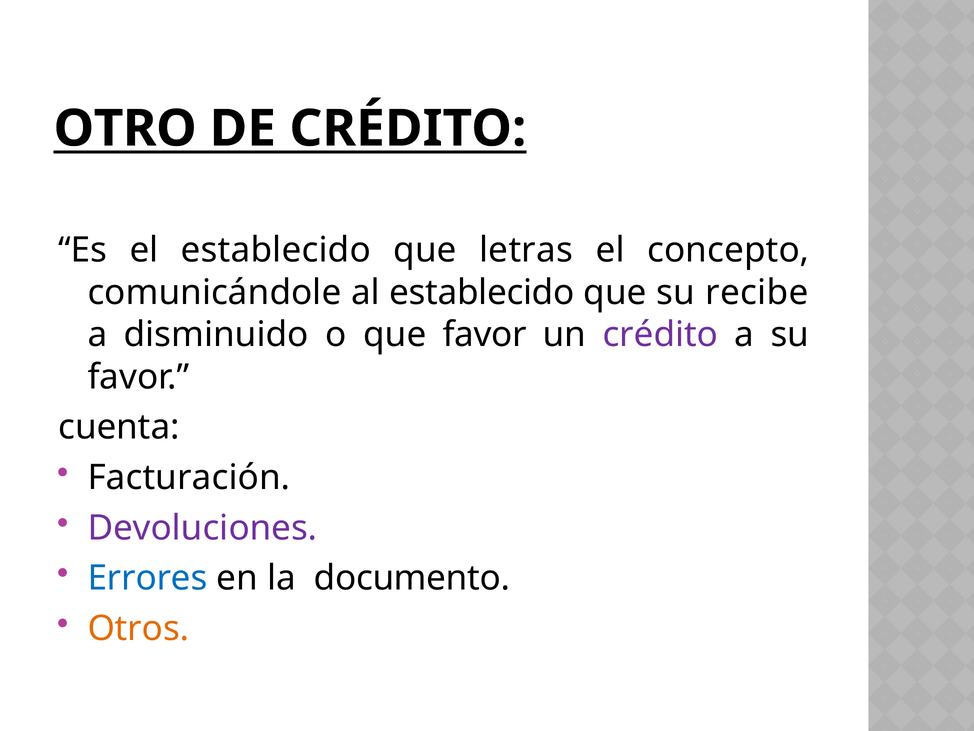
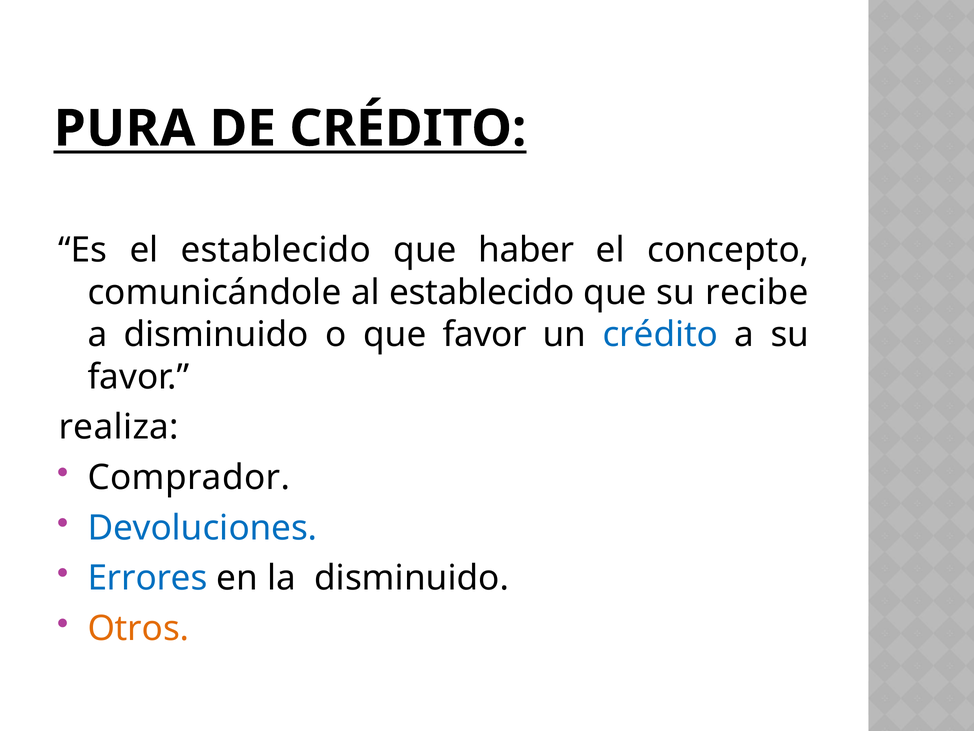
OTRO: OTRO -> PURA (125, 129)
letras: letras -> haber (526, 250)
crédito colour: purple -> blue (660, 334)
cuenta: cuenta -> realiza (119, 427)
Facturación: Facturación -> Comprador (189, 477)
Devoluciones colour: purple -> blue (202, 528)
la documento: documento -> disminuido (412, 578)
